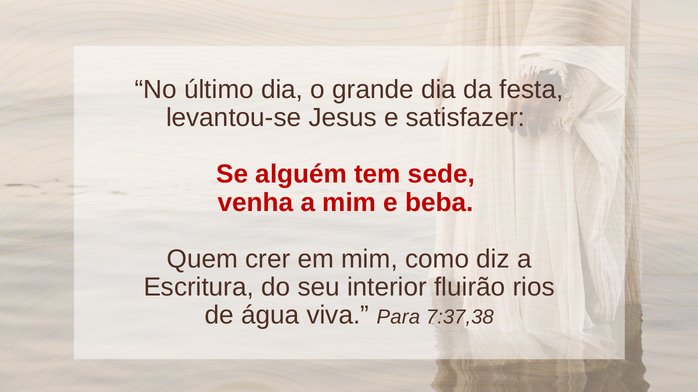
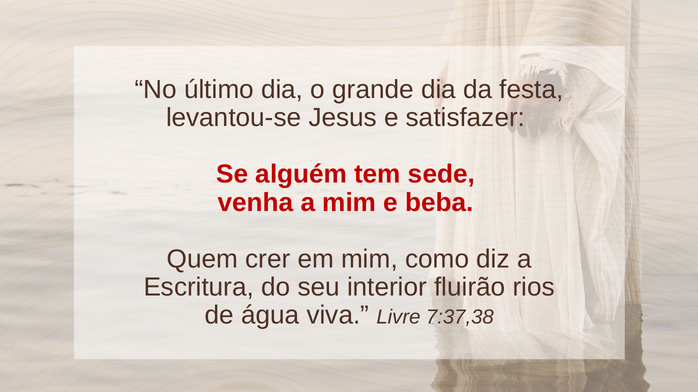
Para: Para -> Livre (398, 318)
